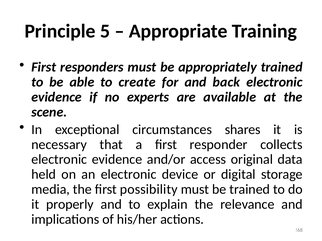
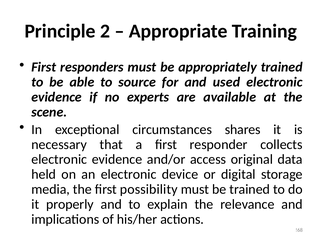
5: 5 -> 2 (105, 31)
create: create -> source (137, 82)
back: back -> used (226, 82)
